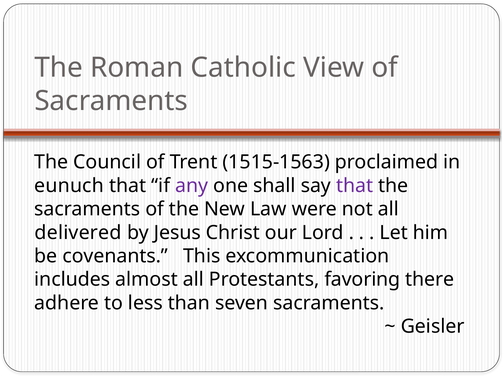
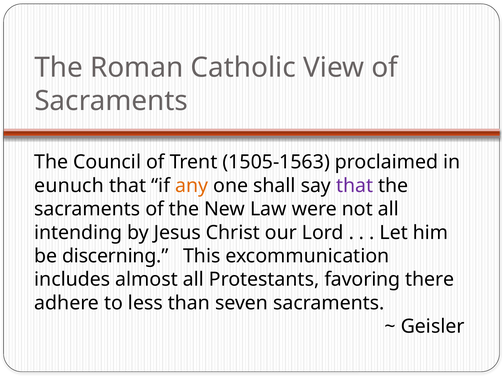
1515-1563: 1515-1563 -> 1505-1563 (276, 162)
any colour: purple -> orange (192, 186)
delivered: delivered -> intending (78, 233)
covenants: covenants -> discerning (115, 256)
